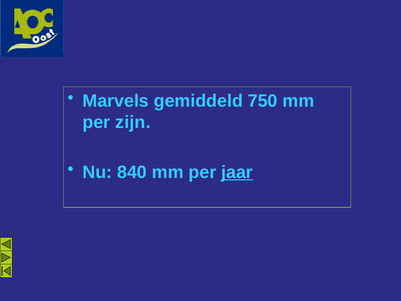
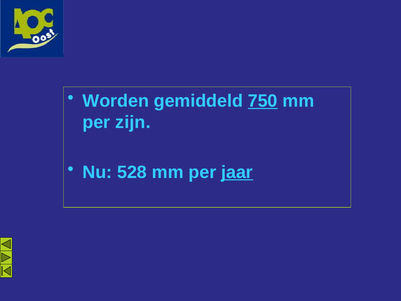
Marvels: Marvels -> Worden (116, 101)
750 underline: none -> present (263, 101)
840: 840 -> 528 (132, 172)
